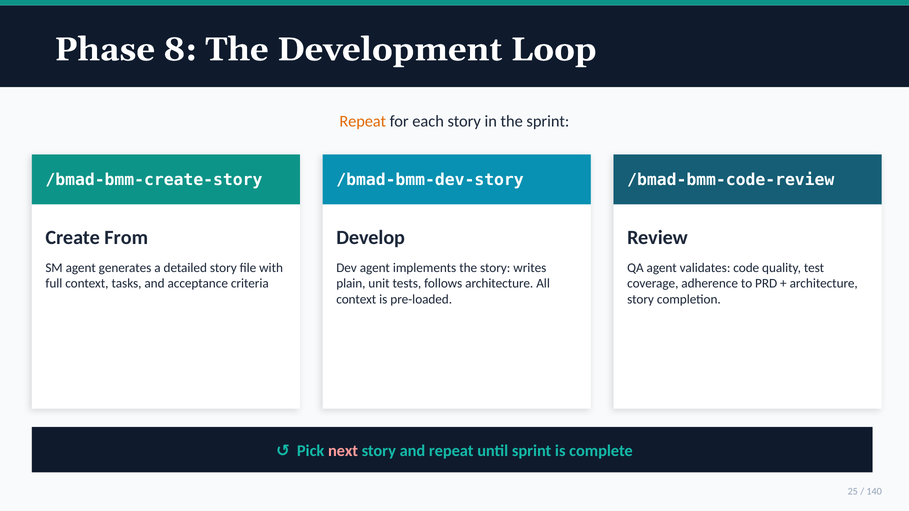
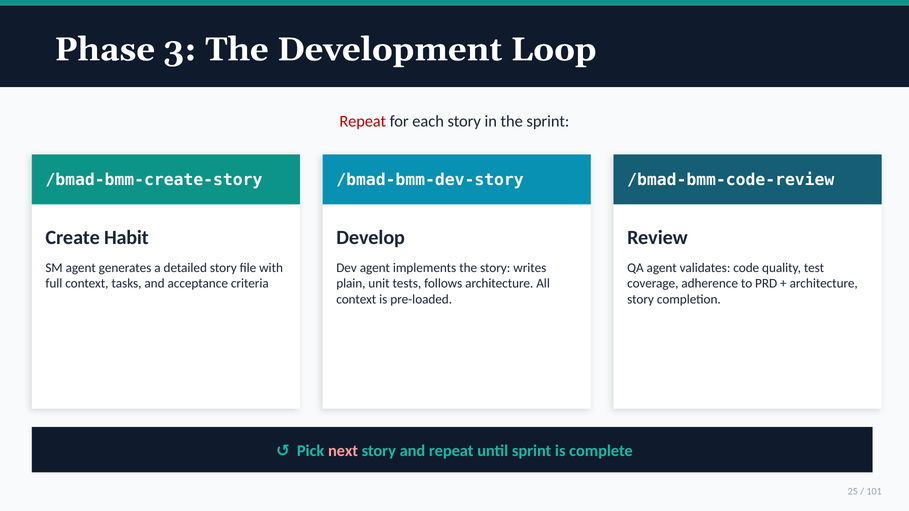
8: 8 -> 3 (180, 50)
Repeat colour: orange -> red (363, 122)
From: From -> Habit (126, 238)
140: 140 -> 101 (874, 492)
